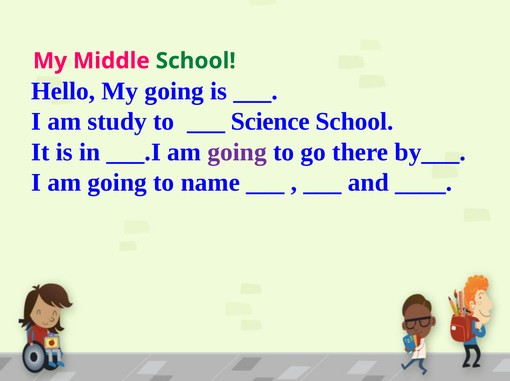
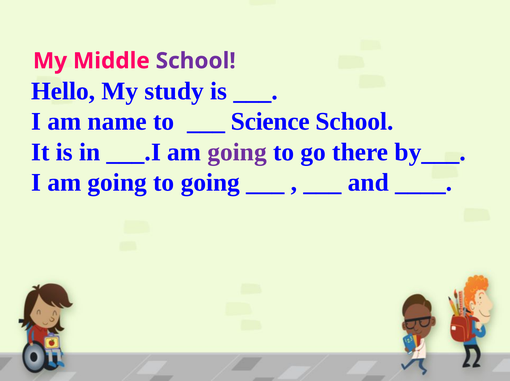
School colour: green -> purple (196, 61)
My going: going -> study (174, 91)
study: study -> name (117, 121)
to name: name -> going (210, 182)
